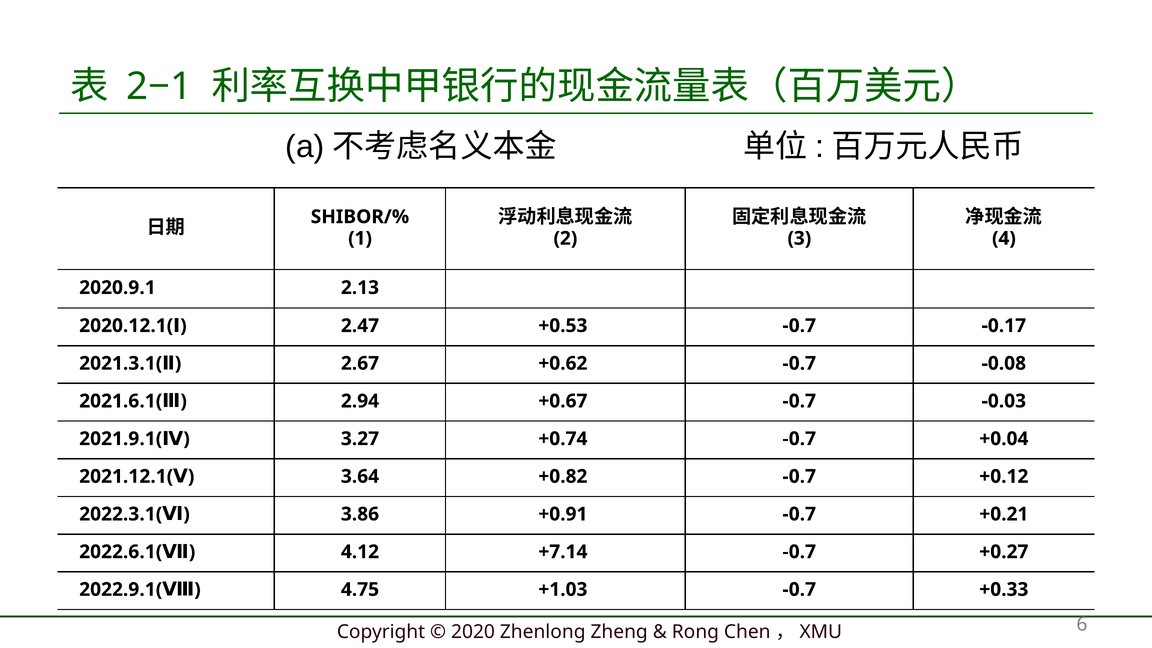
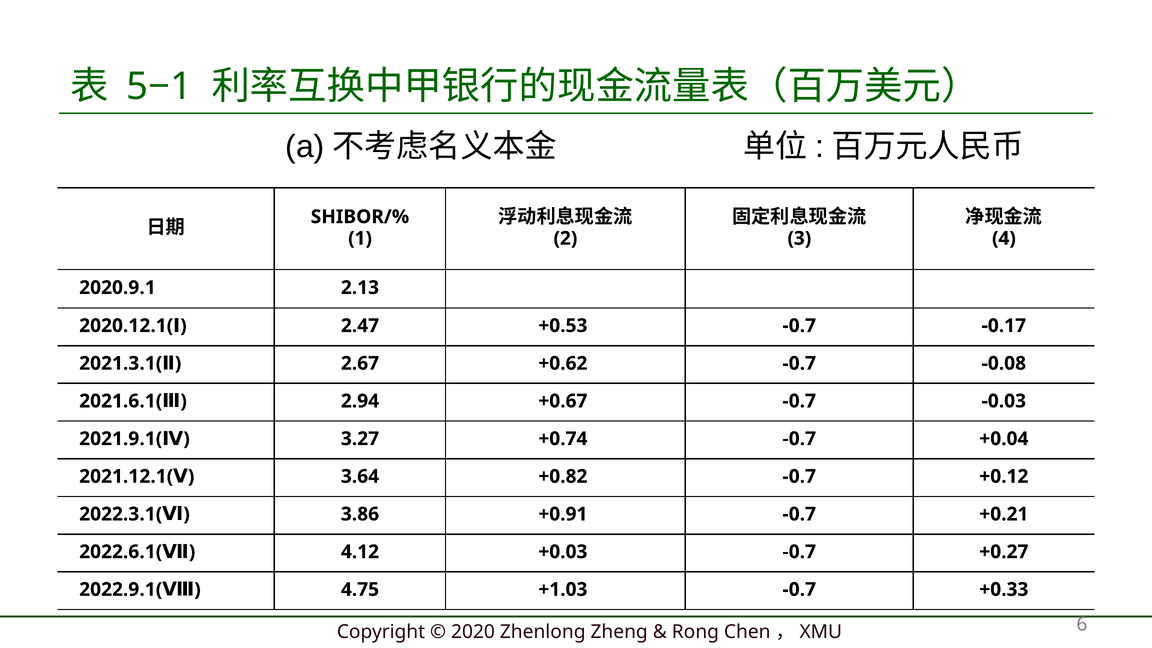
2−1: 2−1 -> 5−1 (159, 87)
+7.14: +7.14 -> +0.03 (563, 552)
